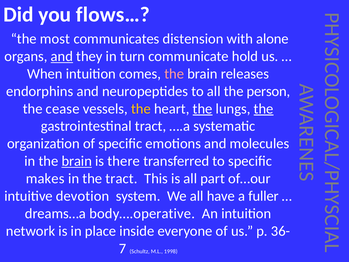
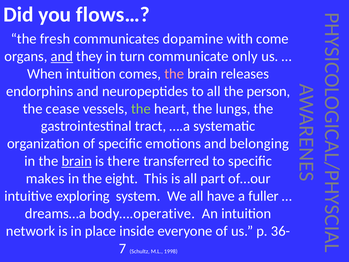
most: most -> fresh (55, 39)
distension: distension -> dopamine (193, 39)
alone: alone -> come (272, 39)
hold: hold -> only (245, 56)
the colour: yellow -> light green (141, 109)
the underline: present -> none (203, 109)
the underline: present -> none (264, 109)
molecules: molecules -> belonging (259, 144)
the tract: tract -> eight (122, 178)
devotion: devotion -> exploring (83, 196)
